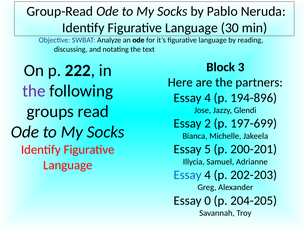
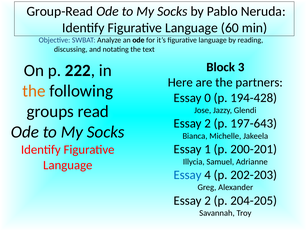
30: 30 -> 60 (230, 28)
the colour: purple -> orange (34, 91)
4: 4 -> 0 (208, 98)
194-896: 194-896 -> 194-428 (254, 98)
197-699: 197-699 -> 197-643 (254, 123)
5: 5 -> 1 (208, 149)
0: 0 -> 2 (208, 200)
